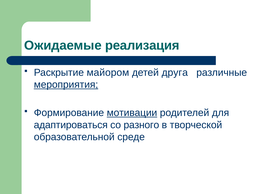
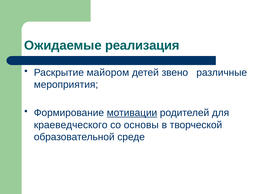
друга: друга -> звено (175, 73)
мероприятия underline: present -> none (66, 85)
адаптироваться: адаптироваться -> краеведческого (71, 125)
разного: разного -> основы (141, 125)
